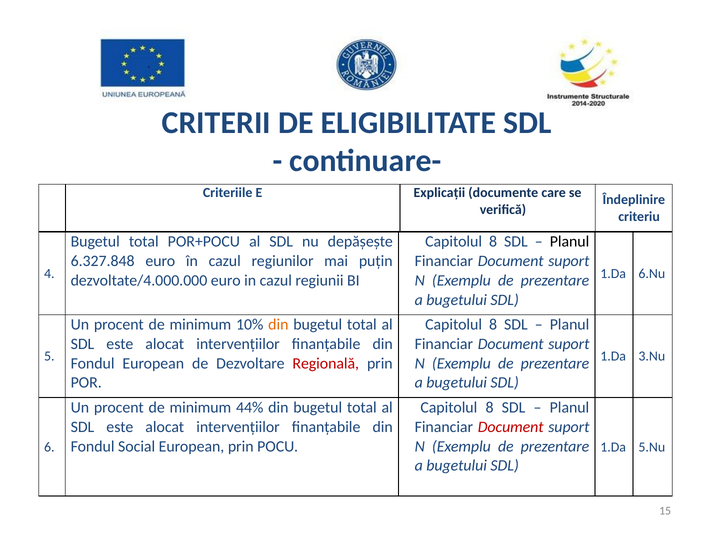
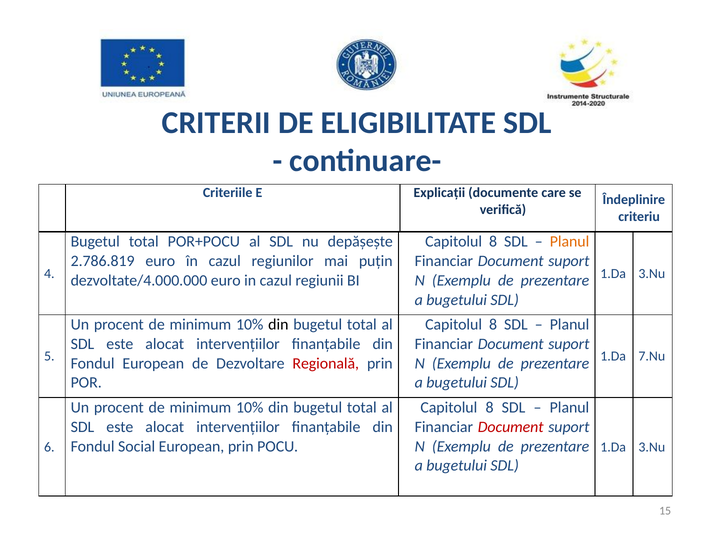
Planul colour: black -> orange (570, 242)
6.327.848: 6.327.848 -> 2.786.819 (103, 261)
6.Nu: 6.Nu -> 3.Nu (652, 274)
din colour: orange -> black (278, 325)
3.Nu: 3.Nu -> 7.Nu (652, 357)
44%: 44% -> 10% (250, 408)
5.Nu: 5.Nu -> 3.Nu (652, 447)
